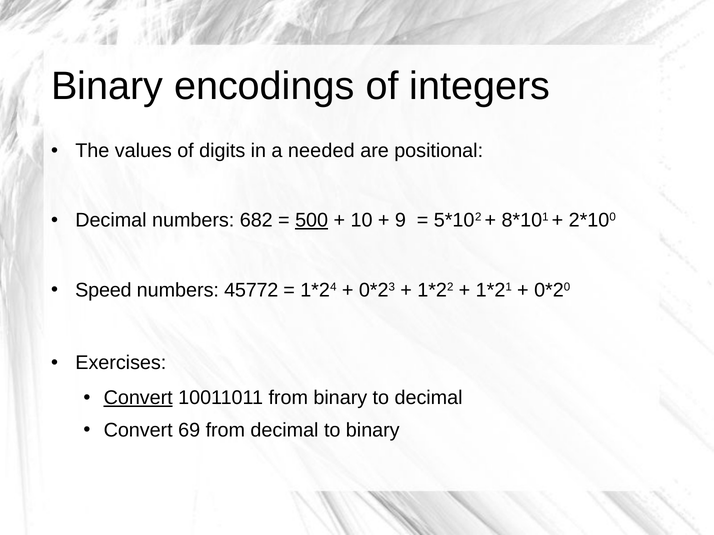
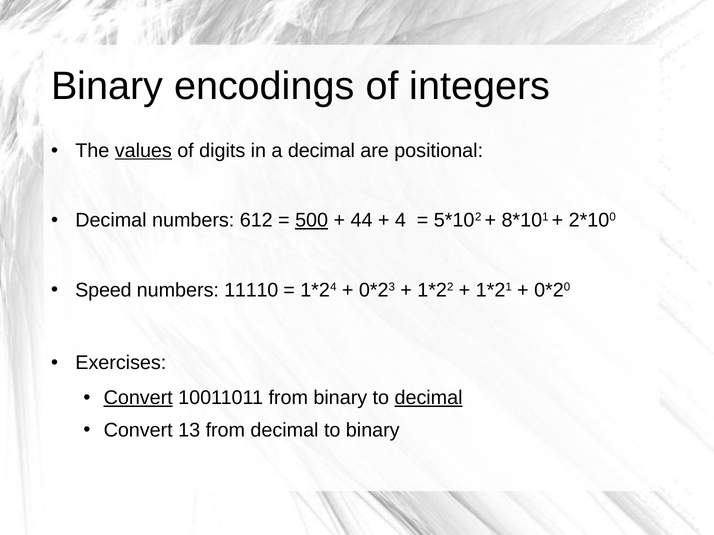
values underline: none -> present (143, 151)
a needed: needed -> decimal (321, 151)
682: 682 -> 612 (256, 221)
10: 10 -> 44 (362, 221)
9: 9 -> 4 (400, 221)
45772: 45772 -> 11110 (251, 290)
decimal underline: none -> present (429, 398)
69: 69 -> 13 (189, 430)
